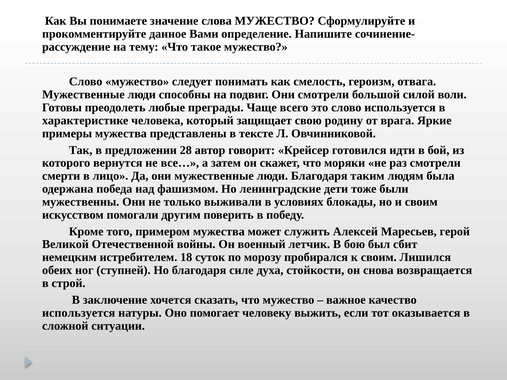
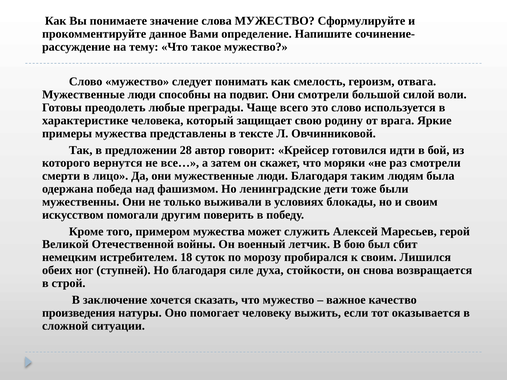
используется: используется -> произведения (79, 313)
